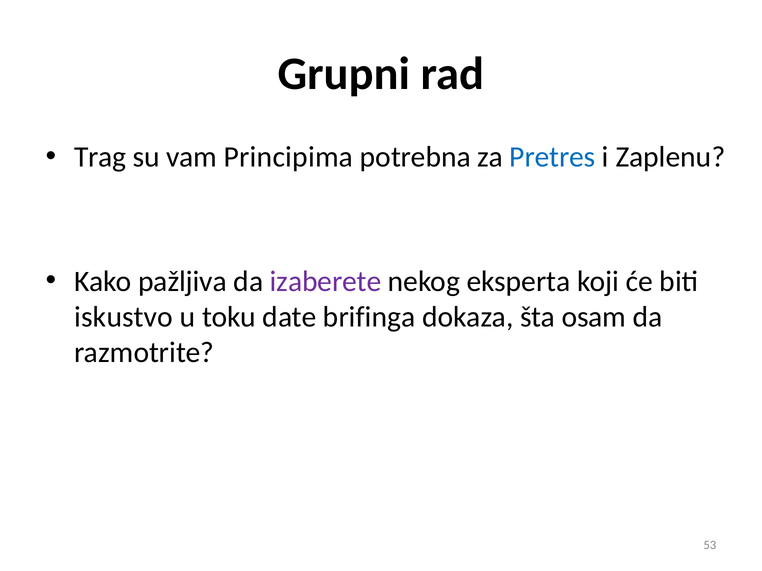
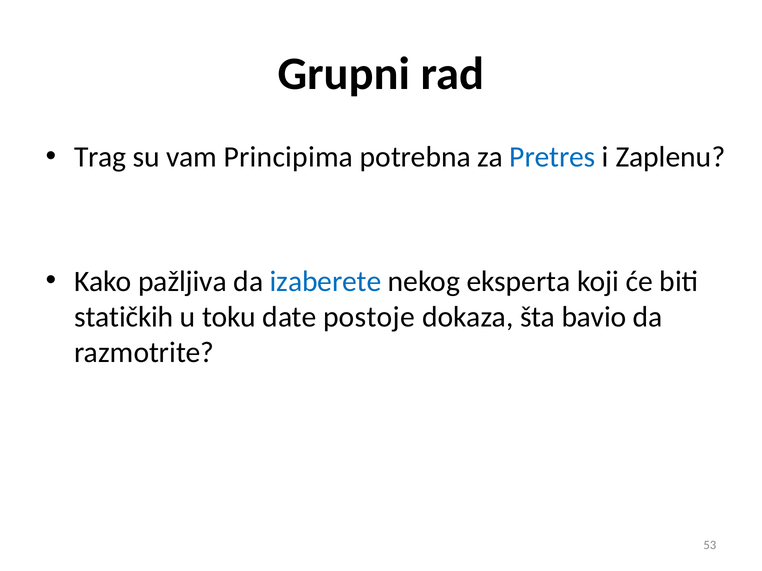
izaberete colour: purple -> blue (326, 282)
iskustvo: iskustvo -> statičkih (124, 317)
brifinga: brifinga -> postoje (369, 317)
osam: osam -> bavio (594, 317)
